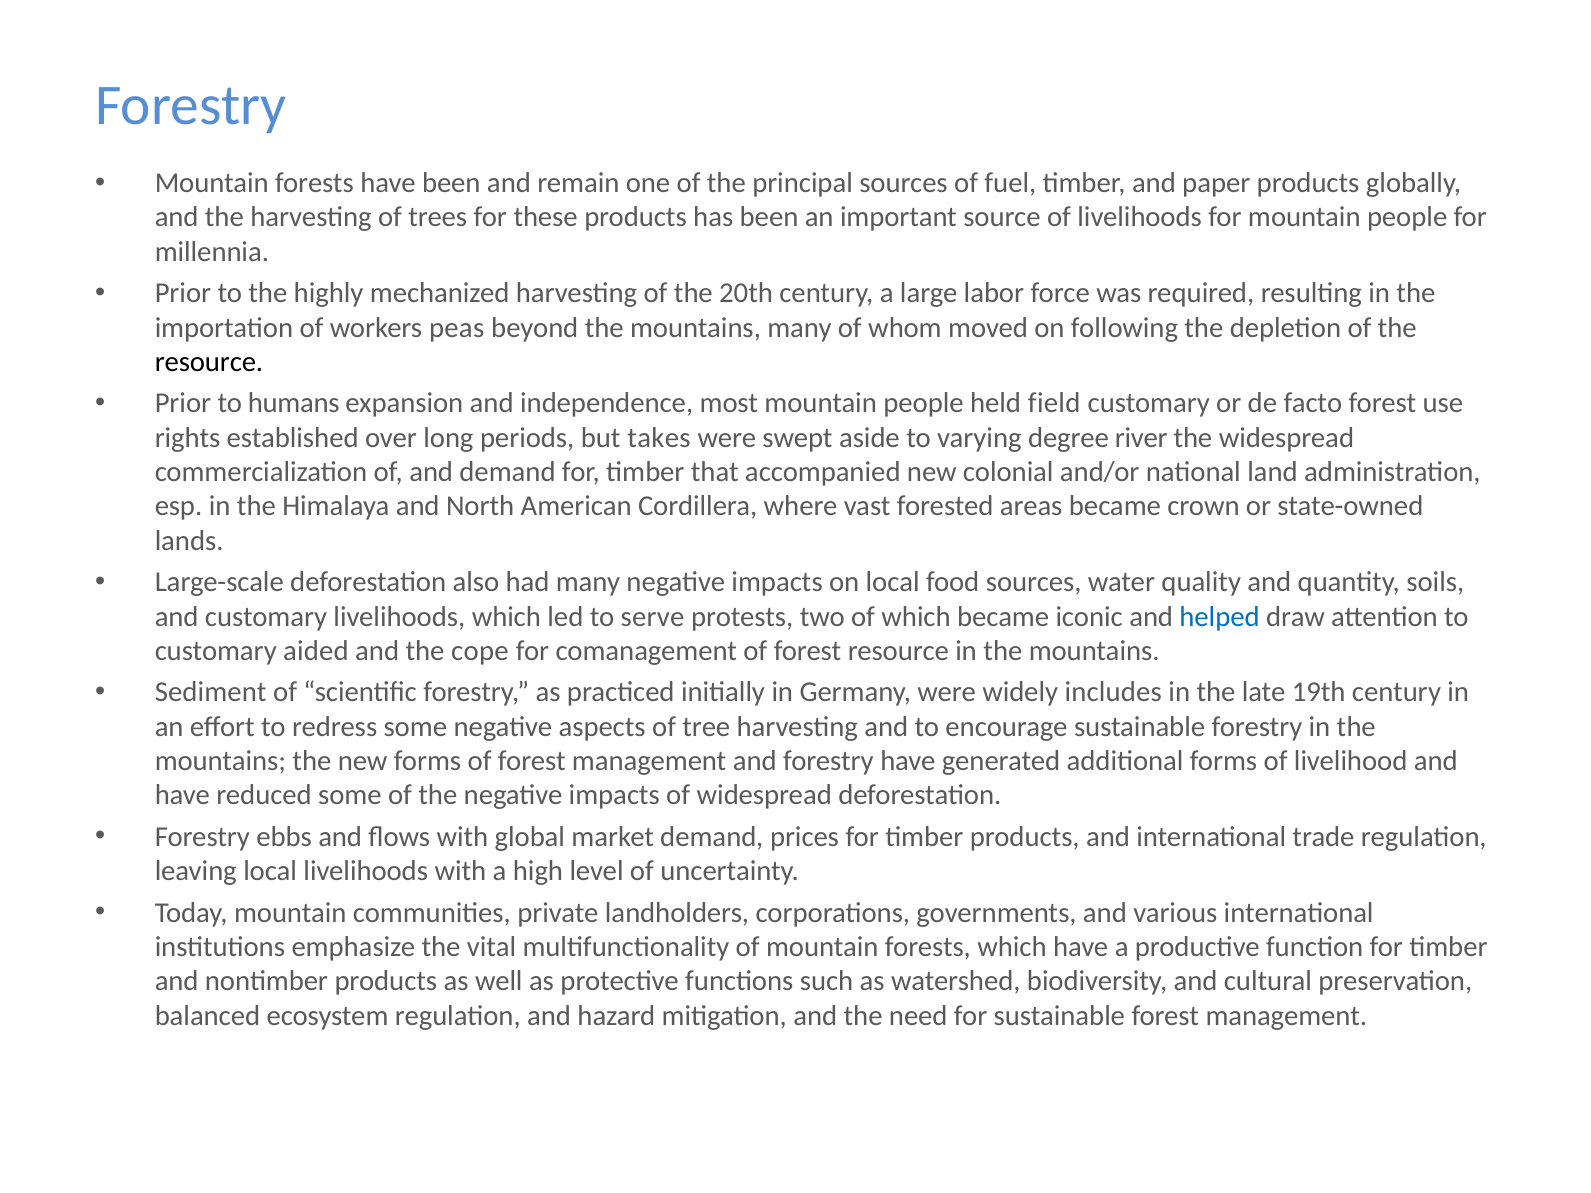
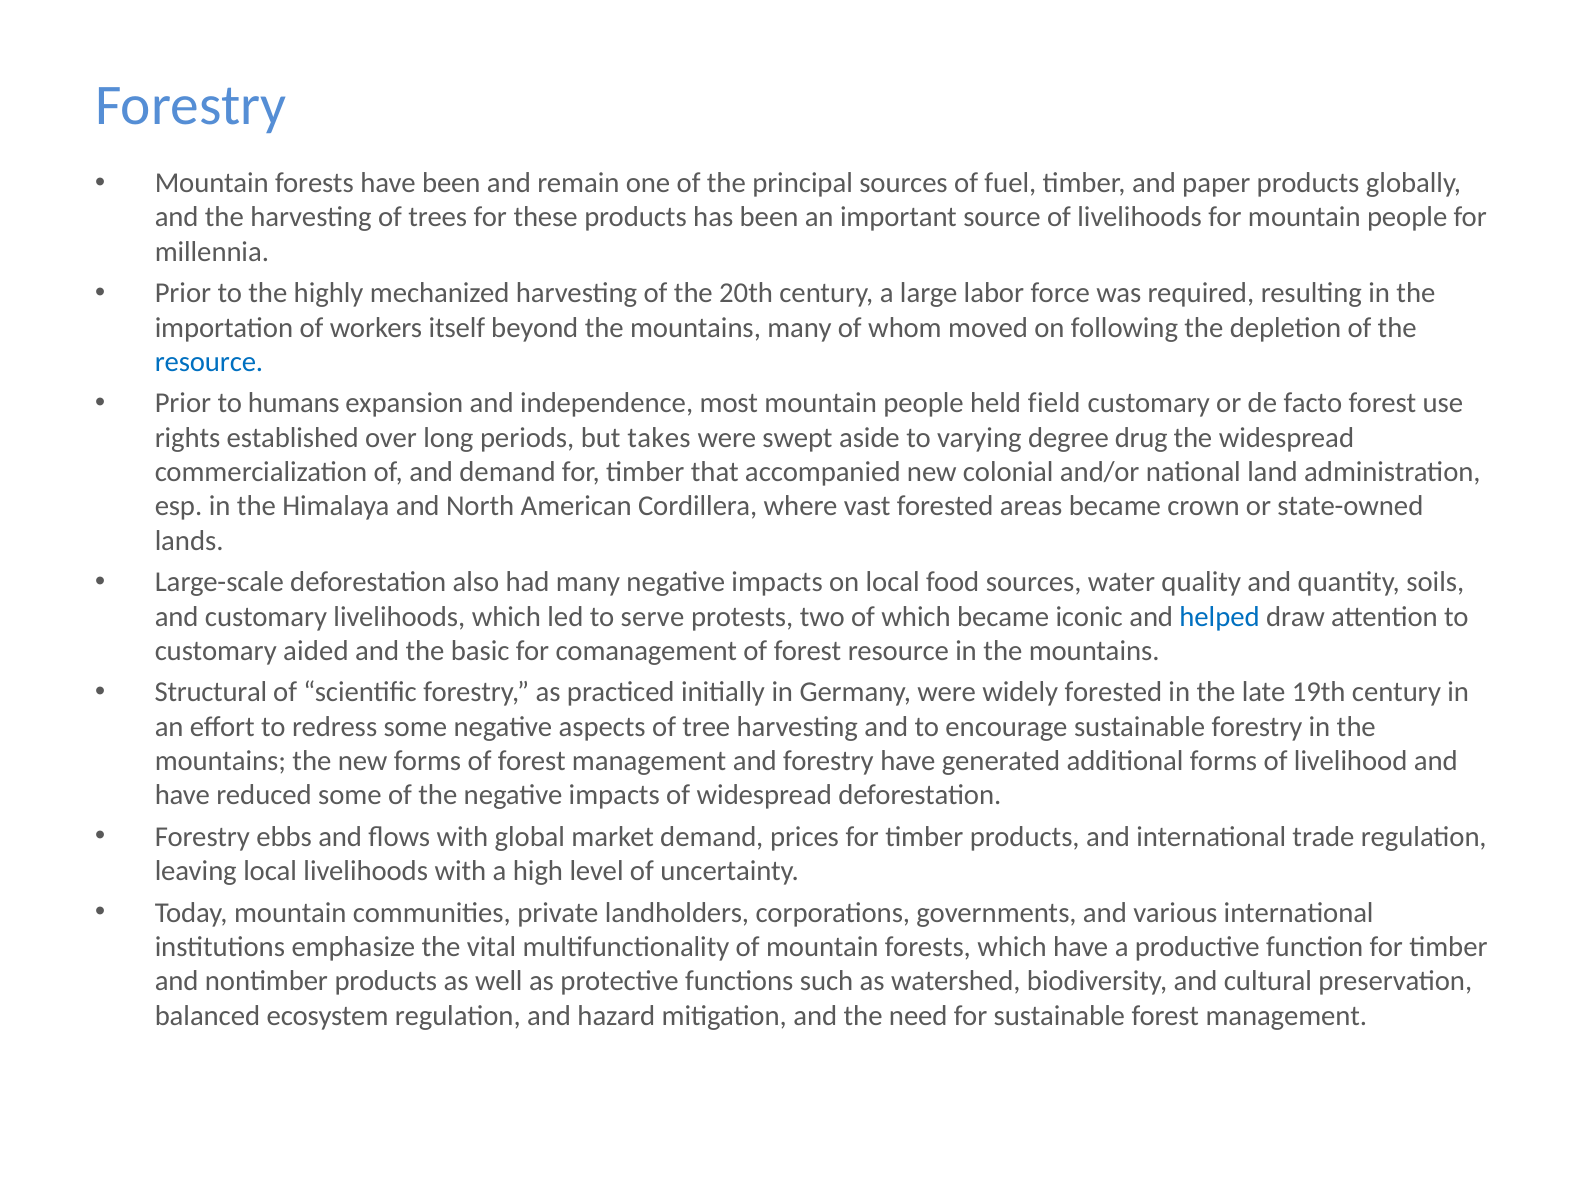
peas: peas -> itself (457, 328)
resource colour: black -> blue (209, 362)
river: river -> drug (1141, 438)
cope: cope -> basic (480, 651)
Sediment: Sediment -> Structural (211, 693)
widely includes: includes -> forested (1113, 693)
